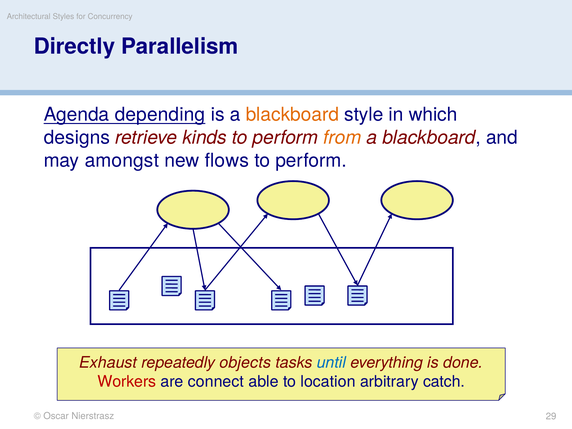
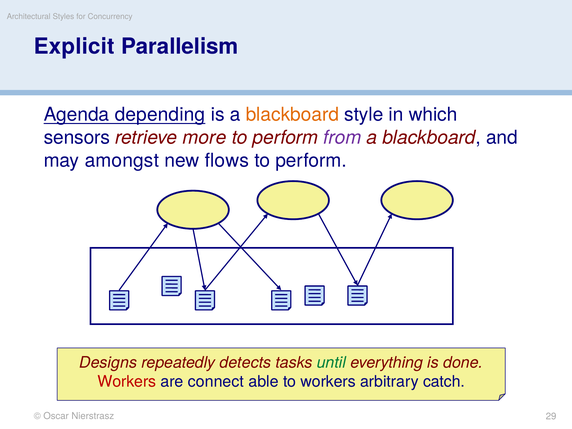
Directly: Directly -> Explicit (74, 47)
designs: designs -> sensors (77, 138)
kinds: kinds -> more (204, 138)
from colour: orange -> purple (342, 138)
Exhaust: Exhaust -> Designs (108, 362)
objects: objects -> detects (245, 362)
until colour: blue -> green (331, 362)
to location: location -> workers (328, 382)
